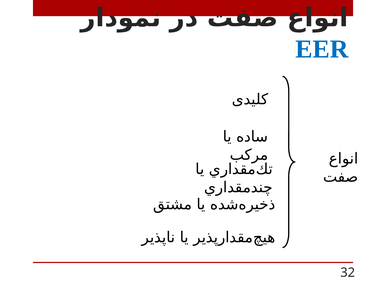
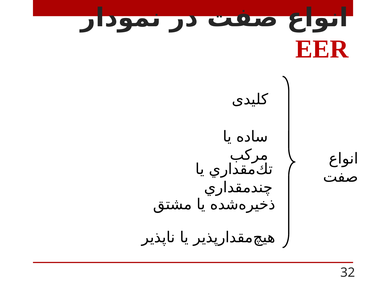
EER colour: blue -> red (322, 49)
